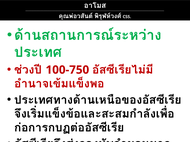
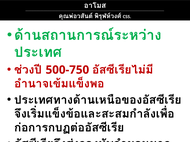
100-750: 100-750 -> 500-750 (67, 70)
